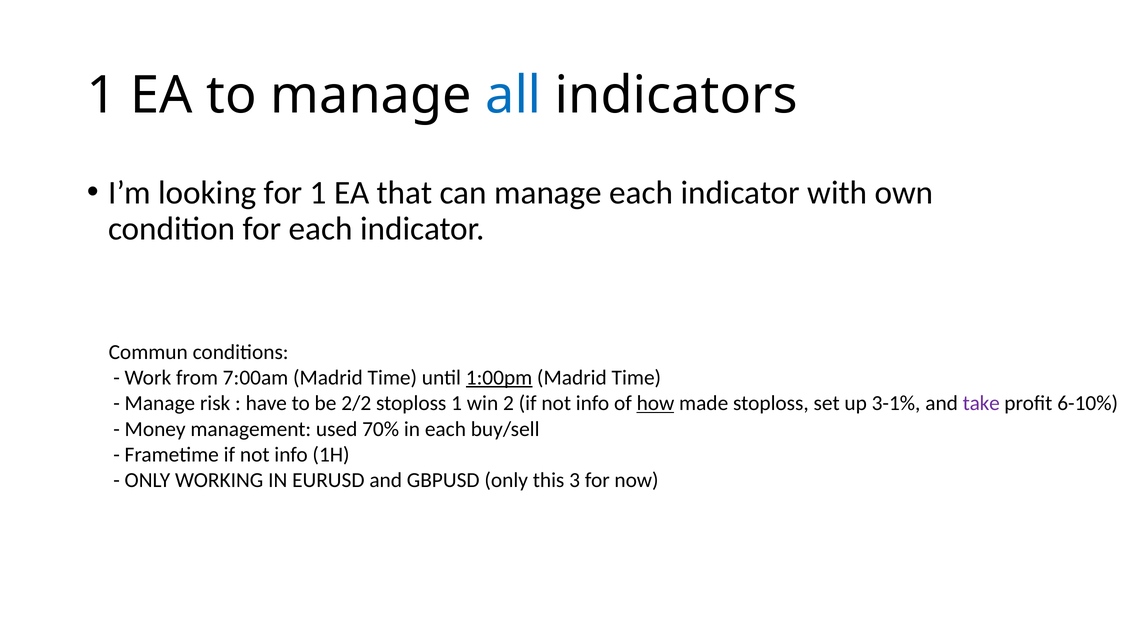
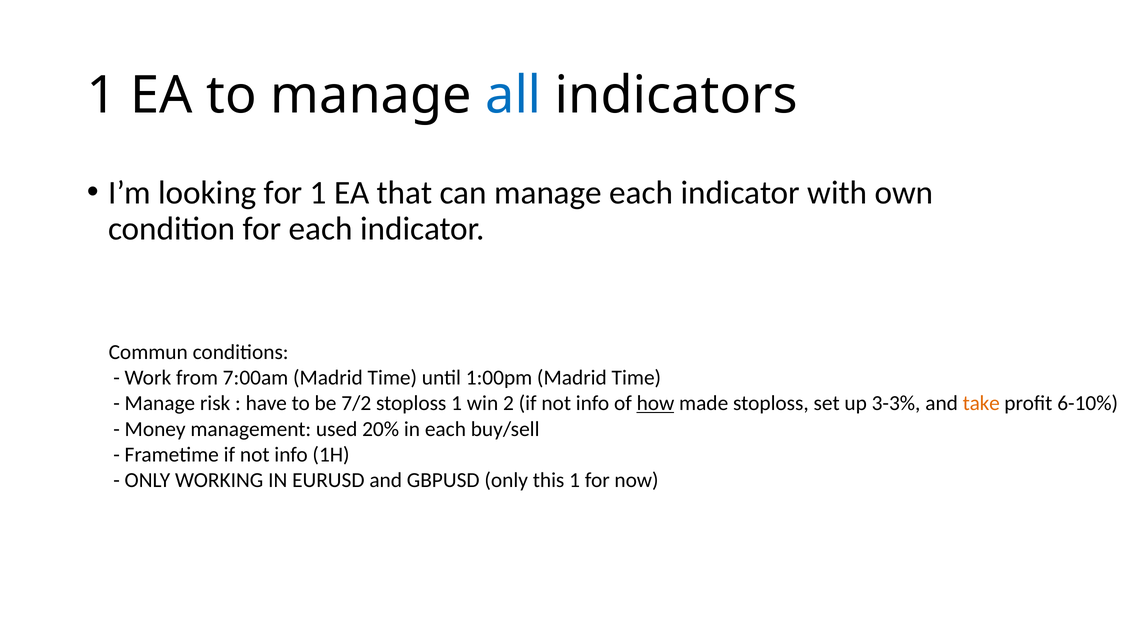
1:00pm underline: present -> none (499, 378)
2/2: 2/2 -> 7/2 (356, 403)
3-1%: 3-1% -> 3-3% (896, 403)
take colour: purple -> orange (981, 403)
70%: 70% -> 20% (381, 429)
this 3: 3 -> 1 (575, 480)
